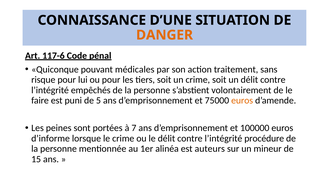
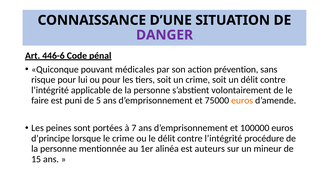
DANGER colour: orange -> purple (165, 35)
117-6: 117-6 -> 446-6 (53, 56)
traitement: traitement -> prévention (236, 69)
empêchés: empêchés -> applicable (91, 90)
d’informe: d’informe -> d’principe (51, 138)
